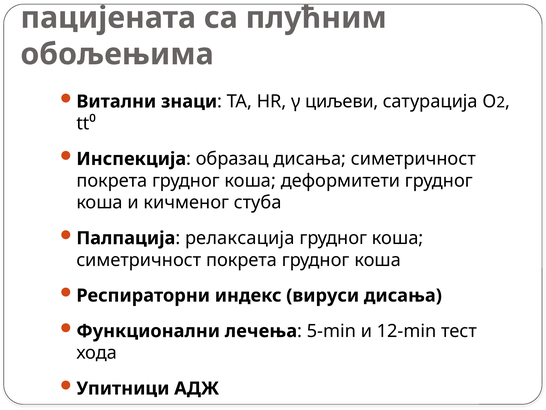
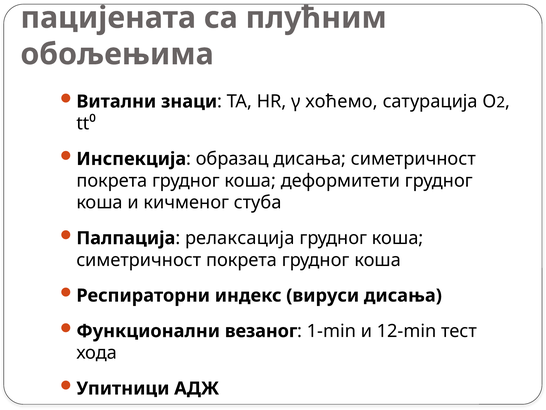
циљеви: циљеви -> хоћемо (342, 101)
лечења: лечења -> везаног (261, 331)
5-min: 5-min -> 1-min (331, 331)
